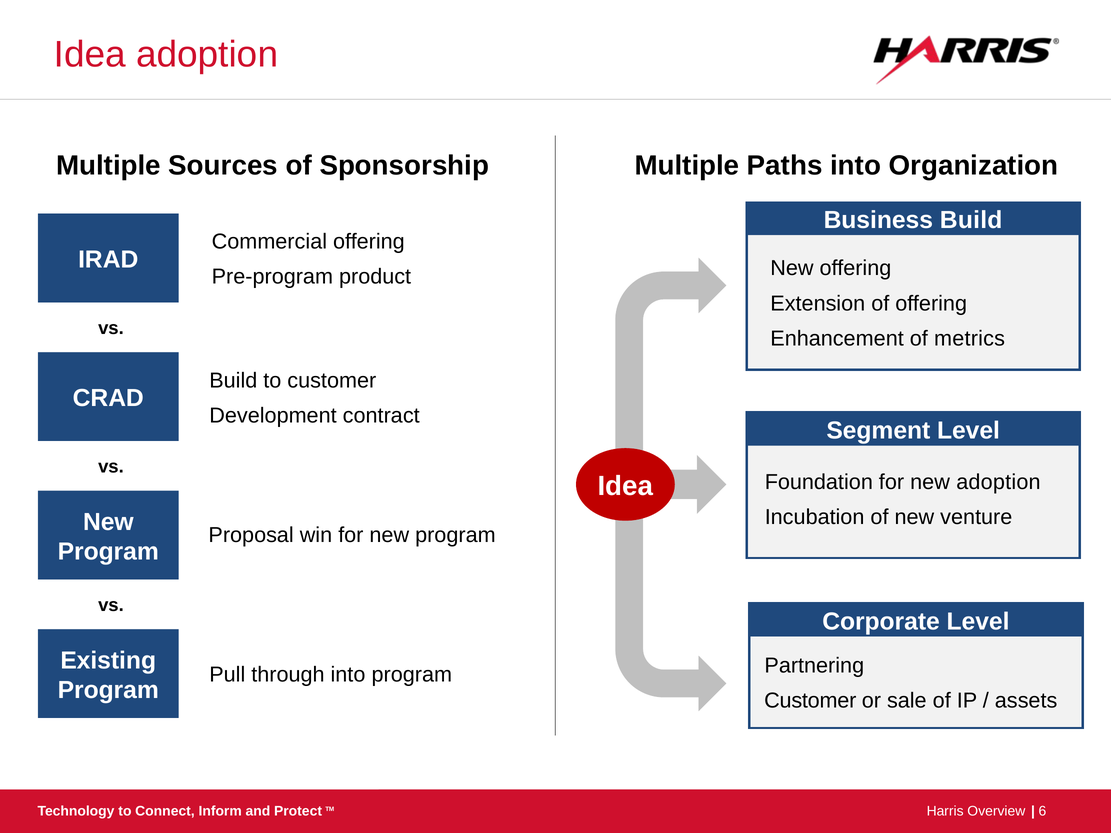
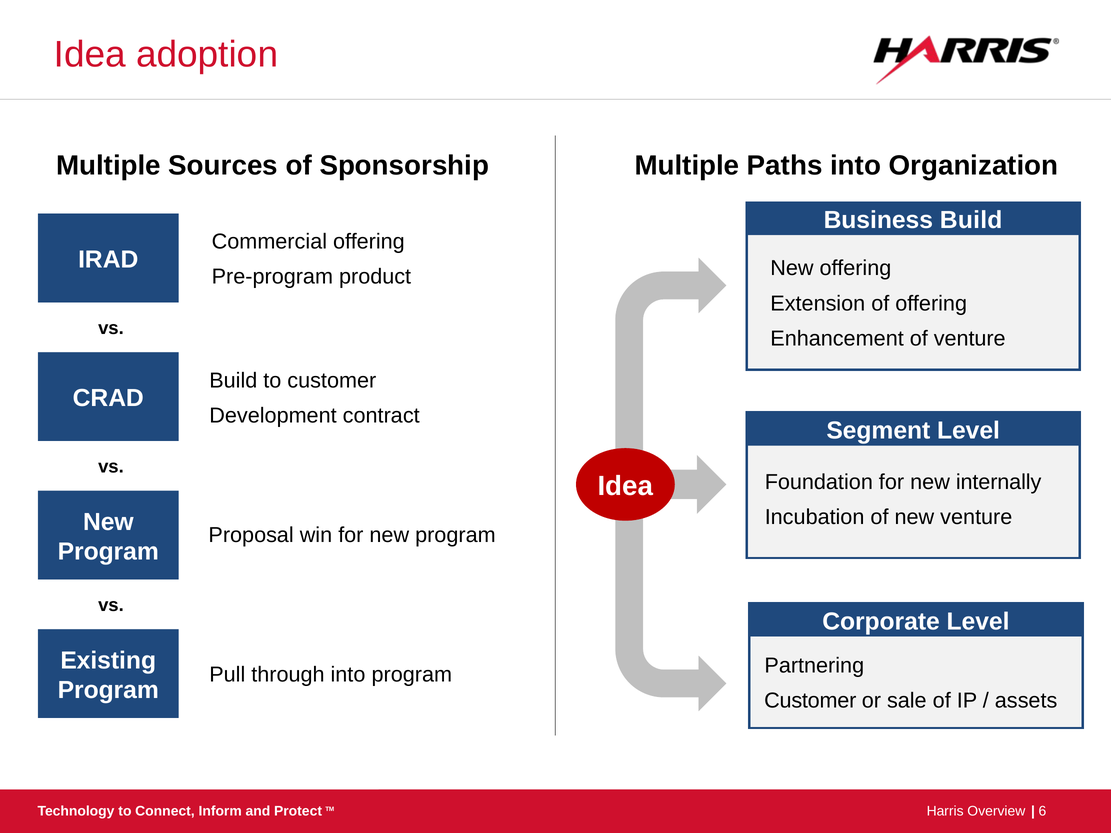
of metrics: metrics -> venture (970, 339)
new adoption: adoption -> internally (999, 482)
